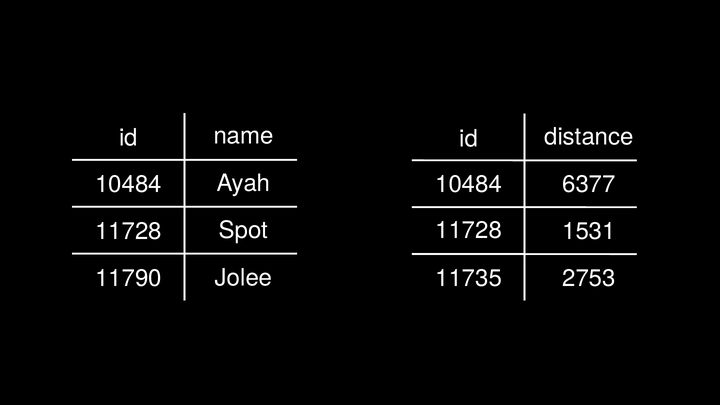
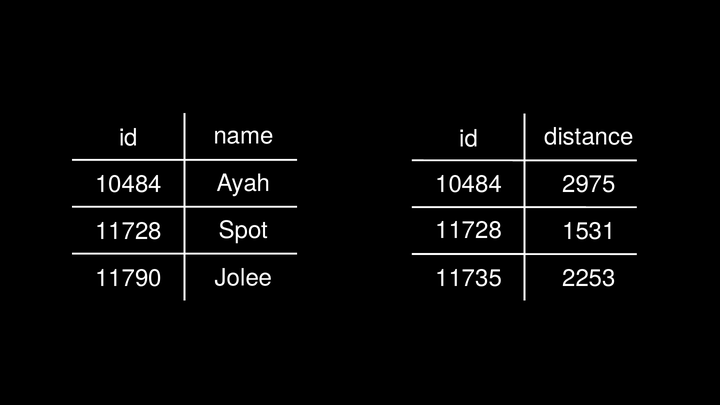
6377: 6377 -> 2975 (589, 185)
2753: 2753 -> 2253 (589, 278)
